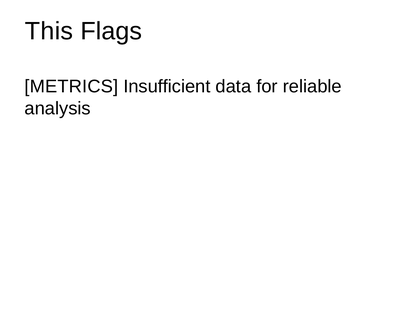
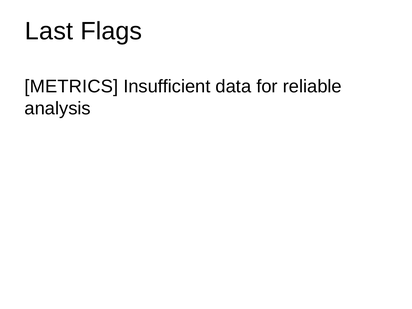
This: This -> Last (49, 31)
